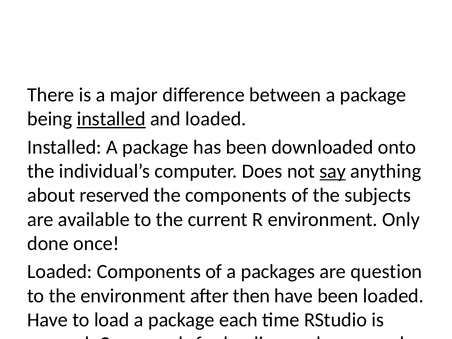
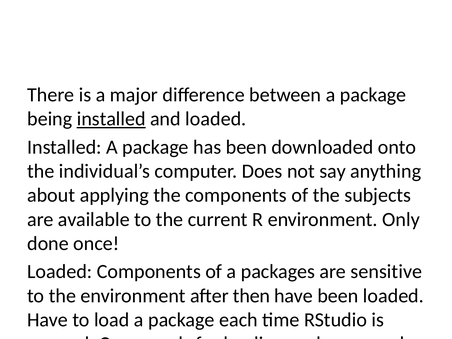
say underline: present -> none (333, 171)
reserved: reserved -> applying (114, 195)
question: question -> sensitive (386, 272)
